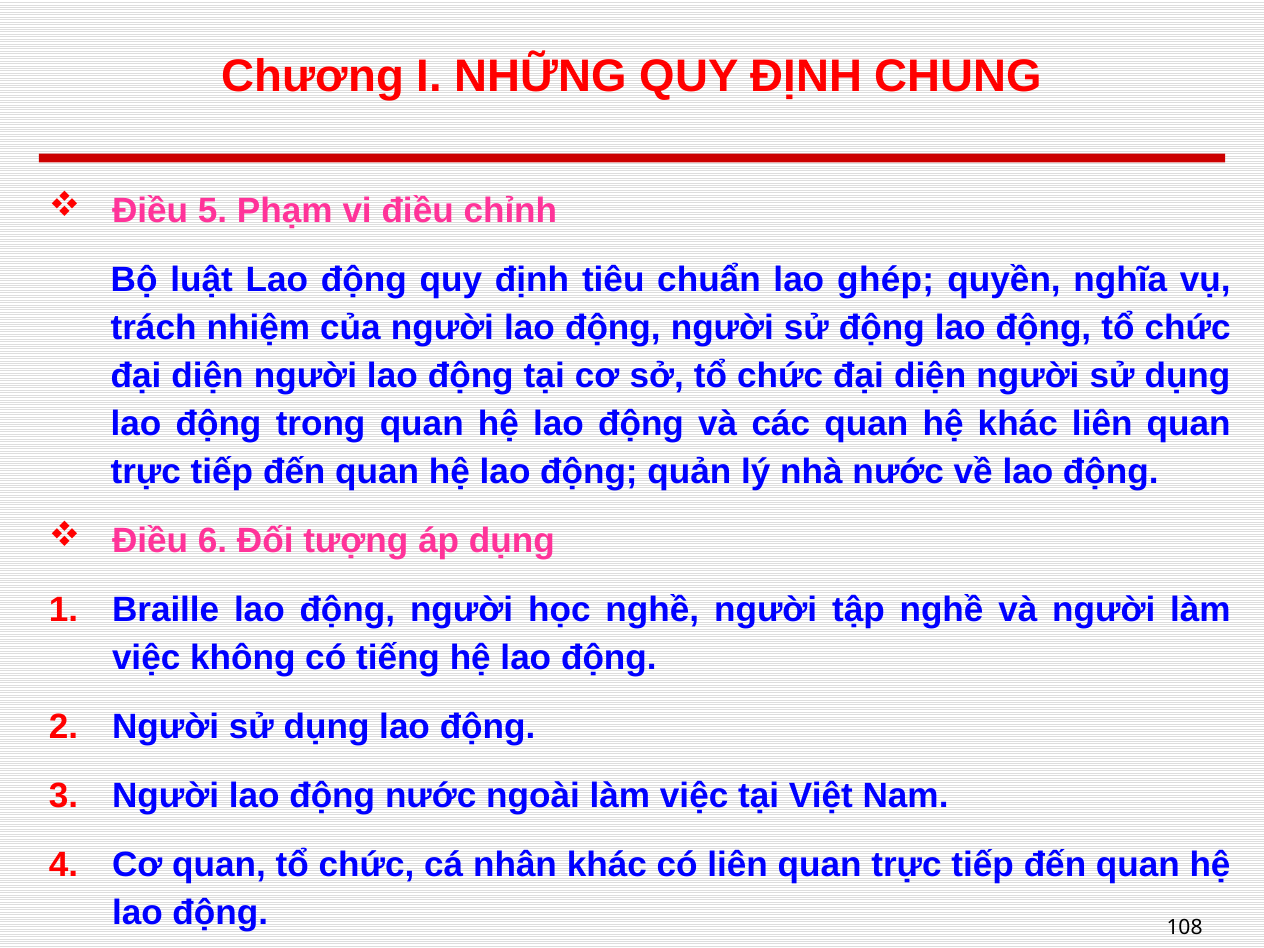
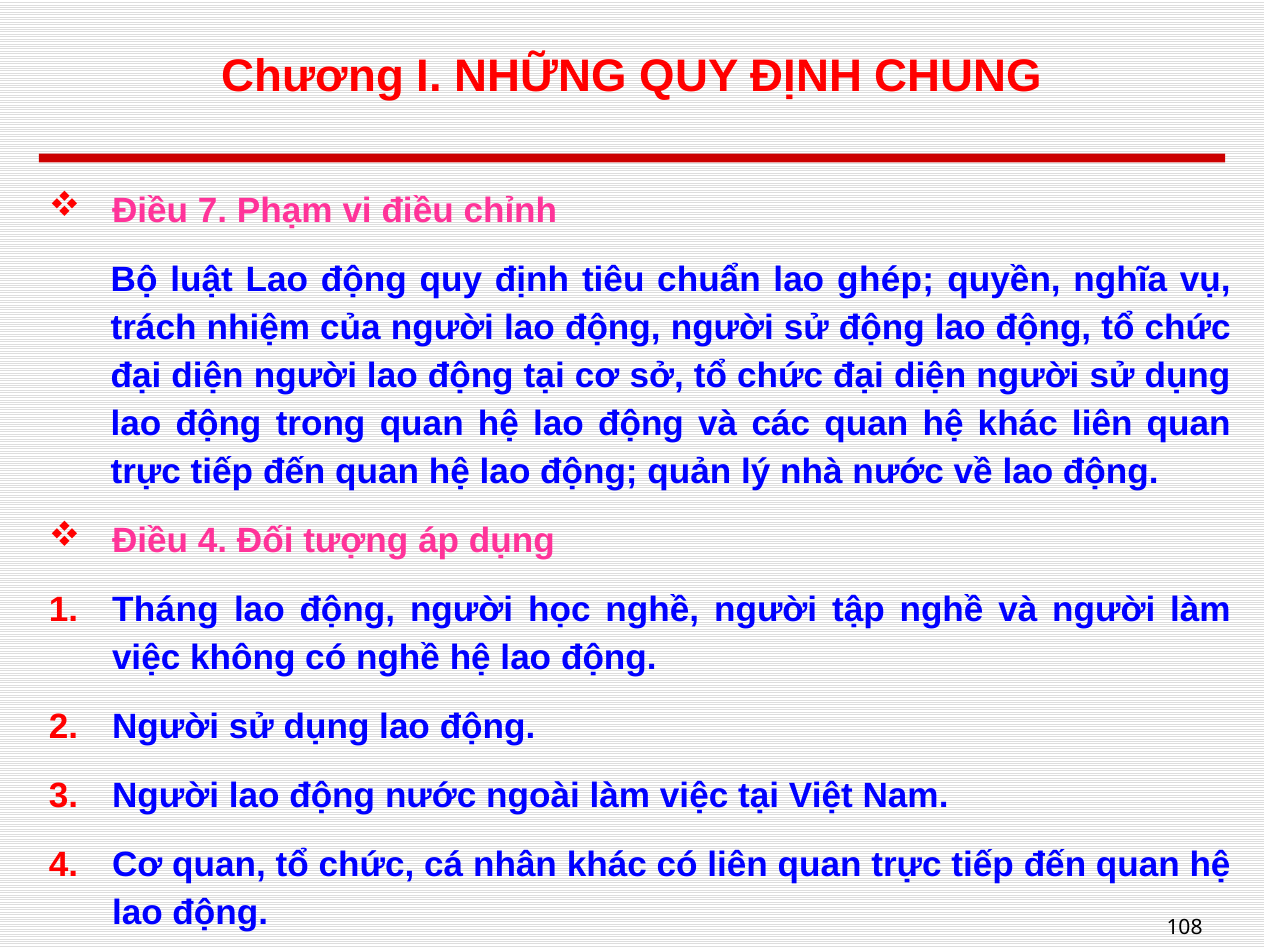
5: 5 -> 7 (213, 211)
Điều 6: 6 -> 4 (213, 541)
Braille: Braille -> Tháng (165, 610)
có tiếng: tiếng -> nghề (398, 658)
